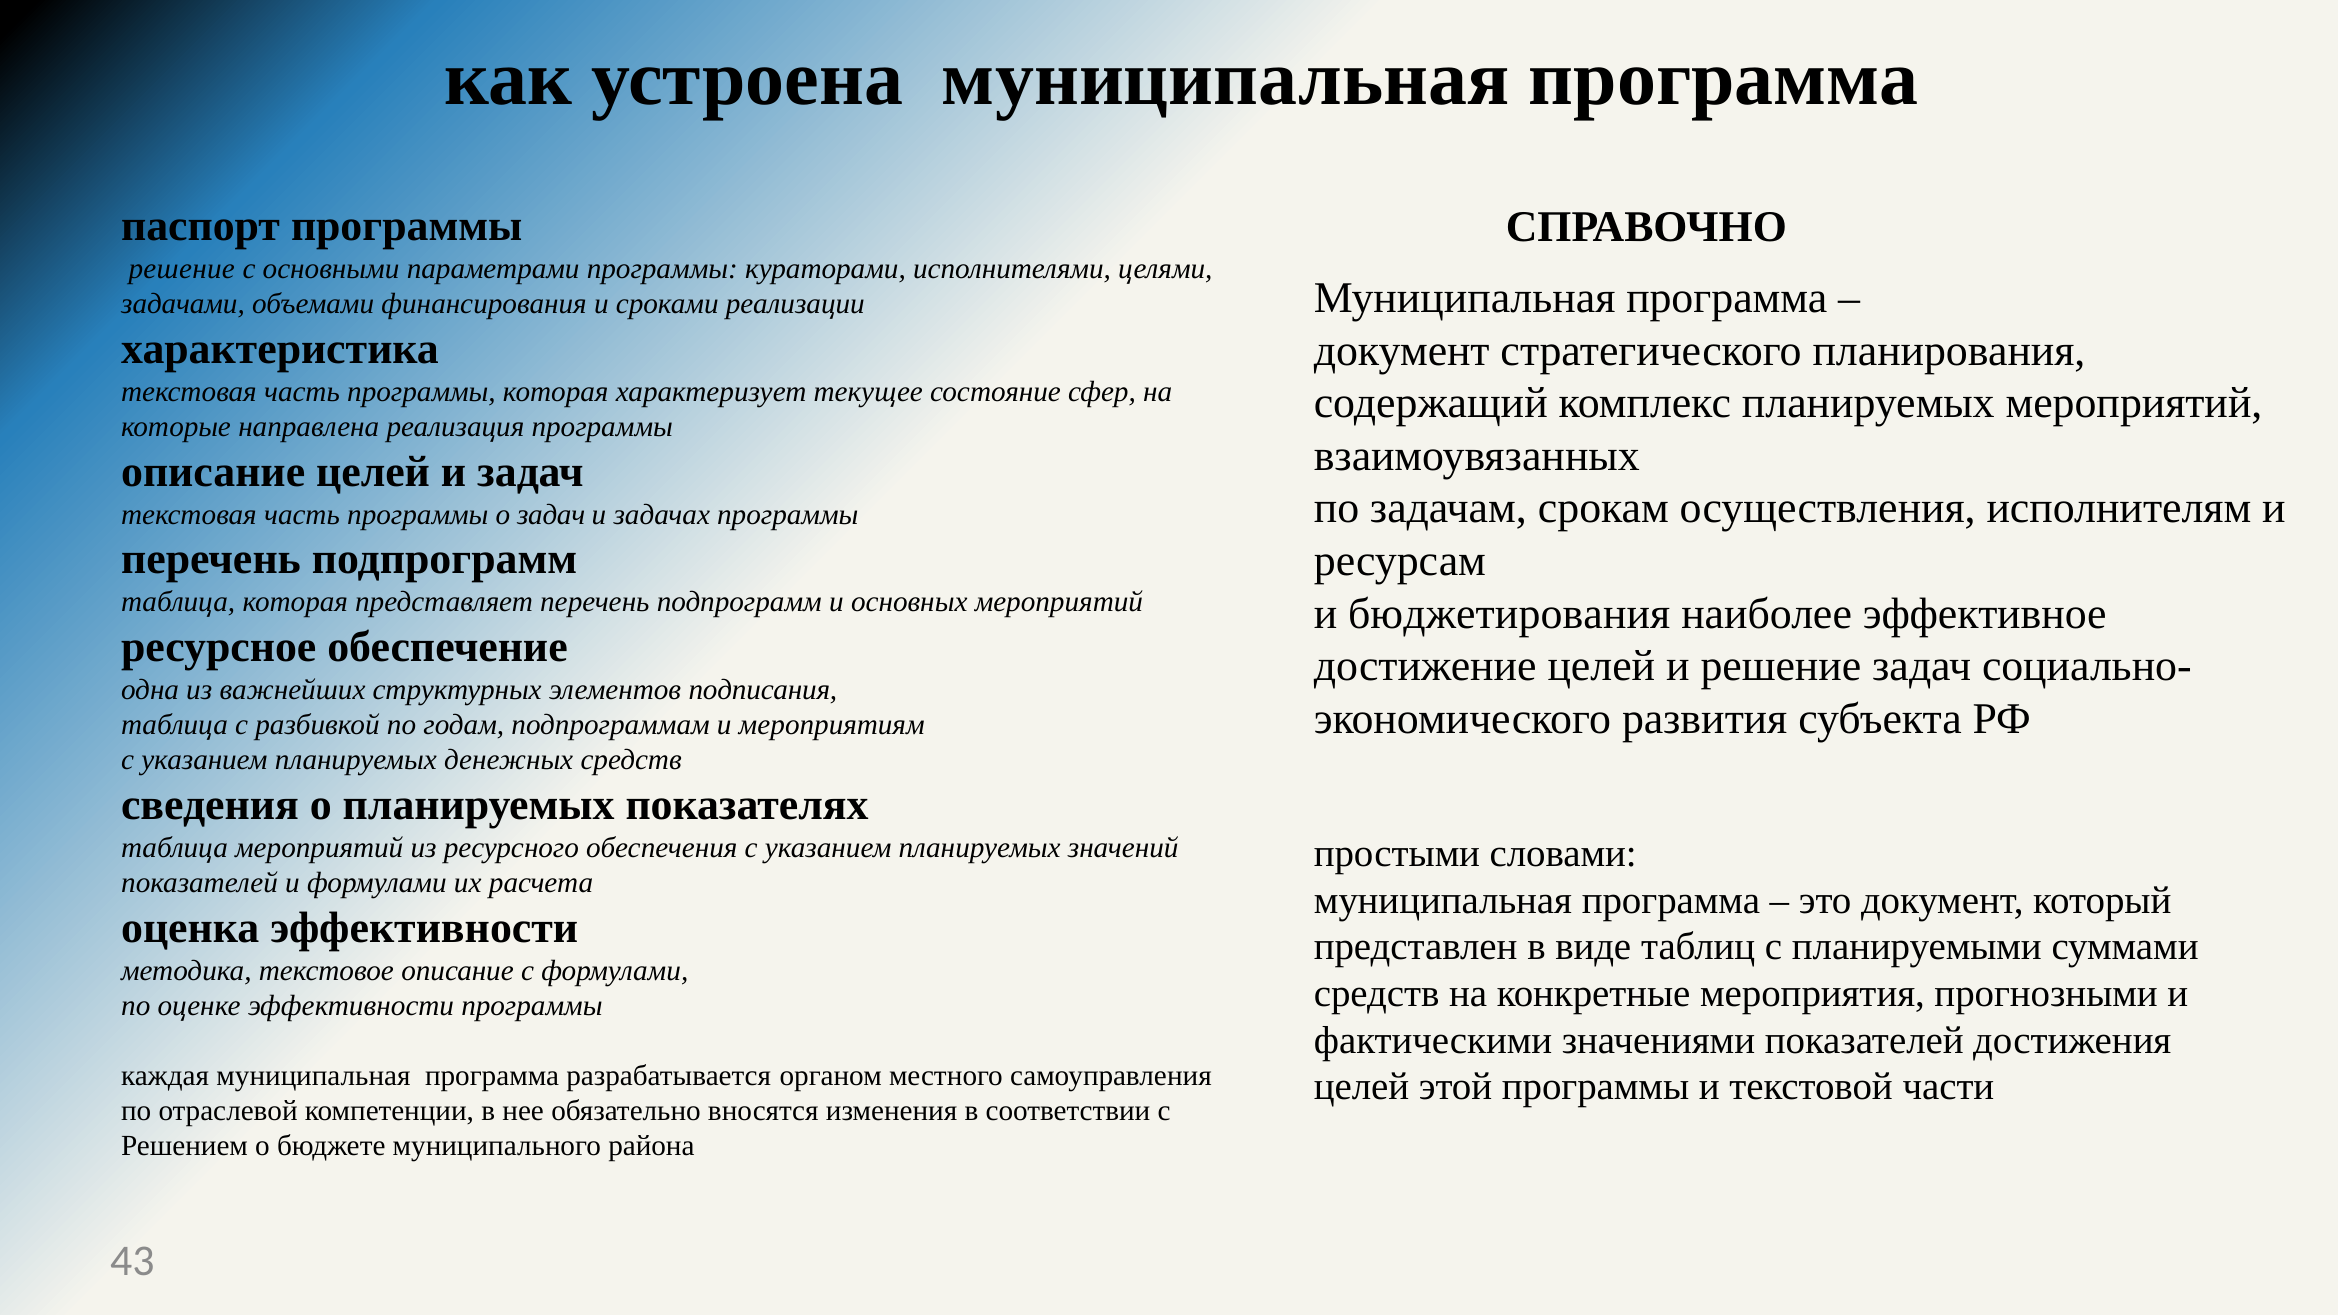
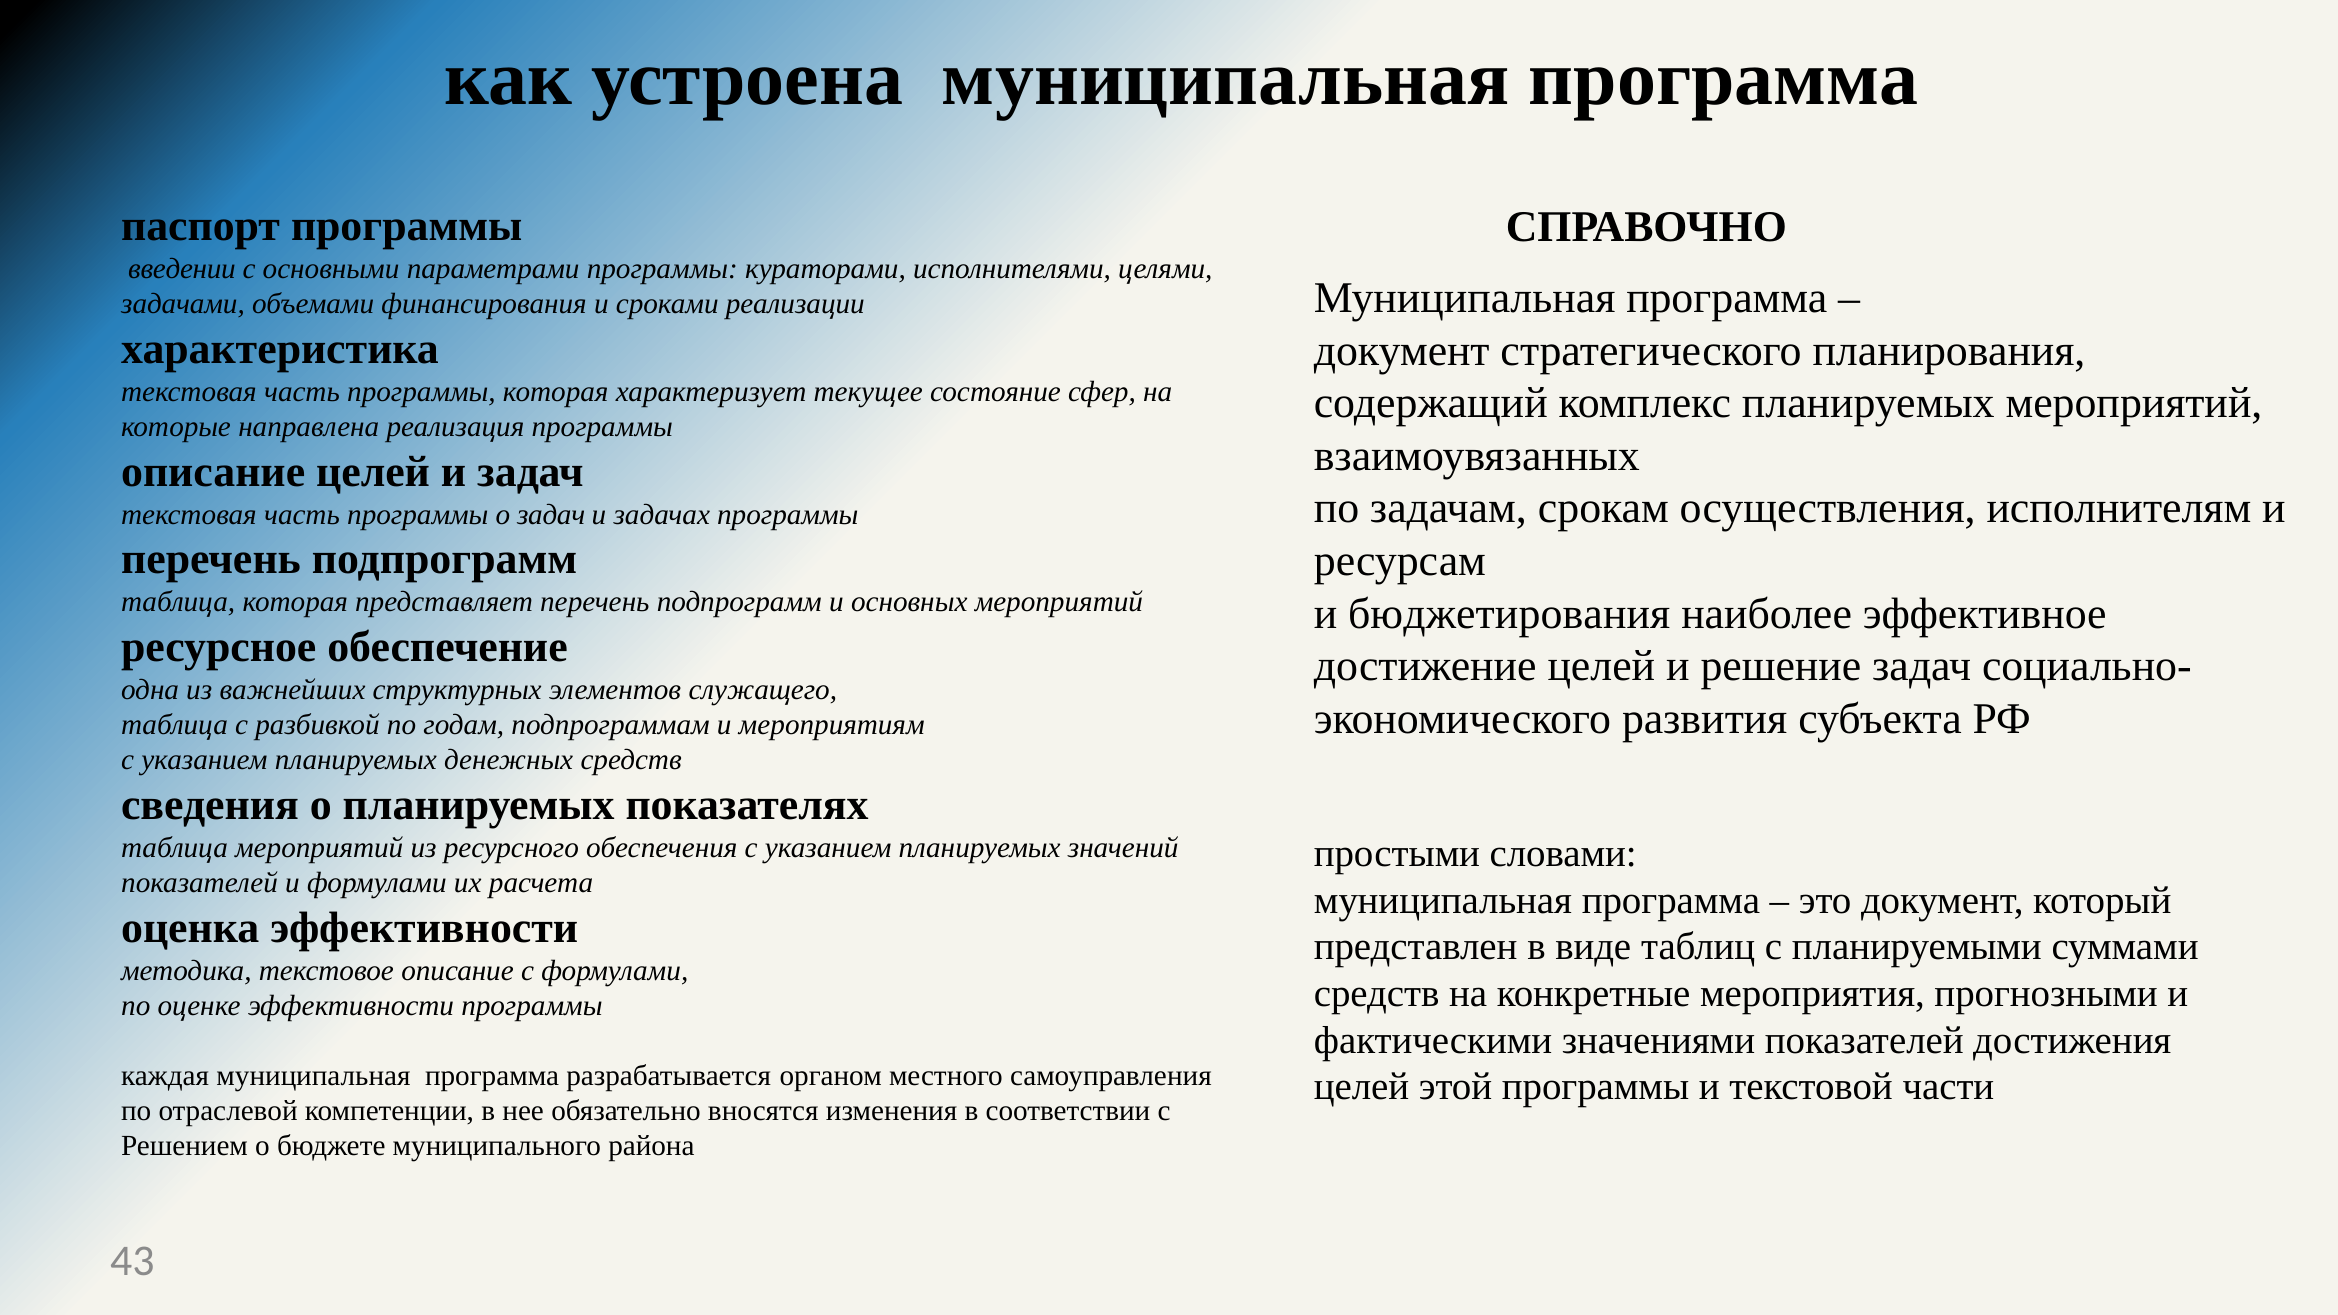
решение: решение -> введении (182, 269)
подписания: подписания -> служащего (763, 690)
